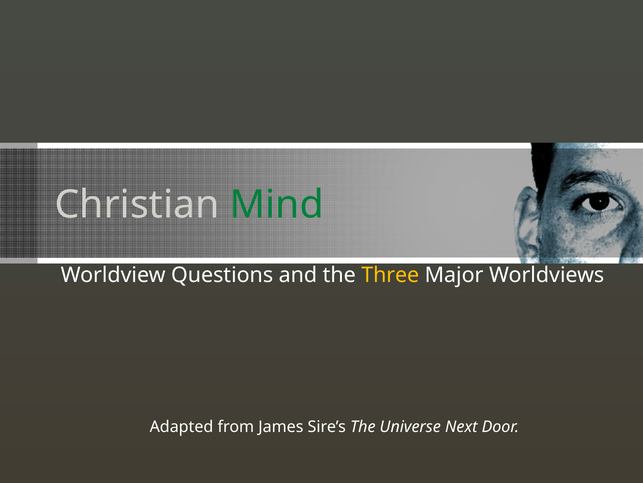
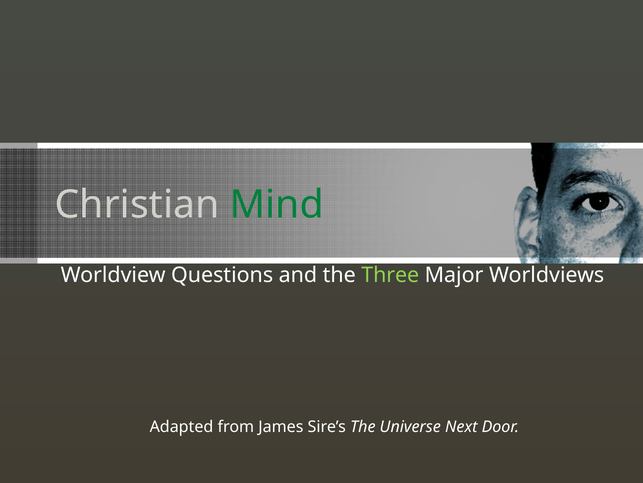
Three colour: yellow -> light green (390, 275)
